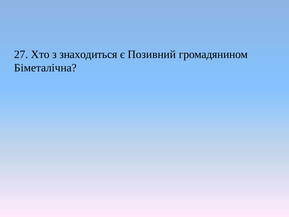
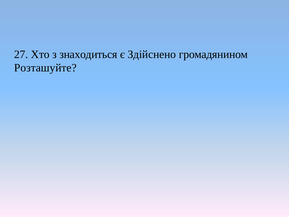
Позивний: Позивний -> Здійснено (152, 54)
Біметалічна: Біметалічна -> Розташуйте (45, 68)
